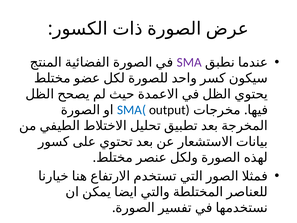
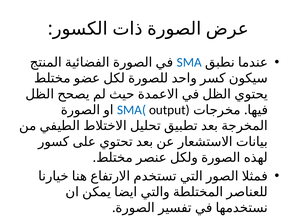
SMA colour: purple -> blue (189, 62)
